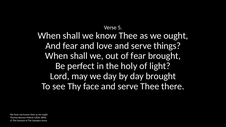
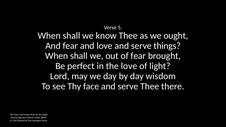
the holy: holy -> love (129, 66)
day brought: brought -> wisdom (161, 76)
